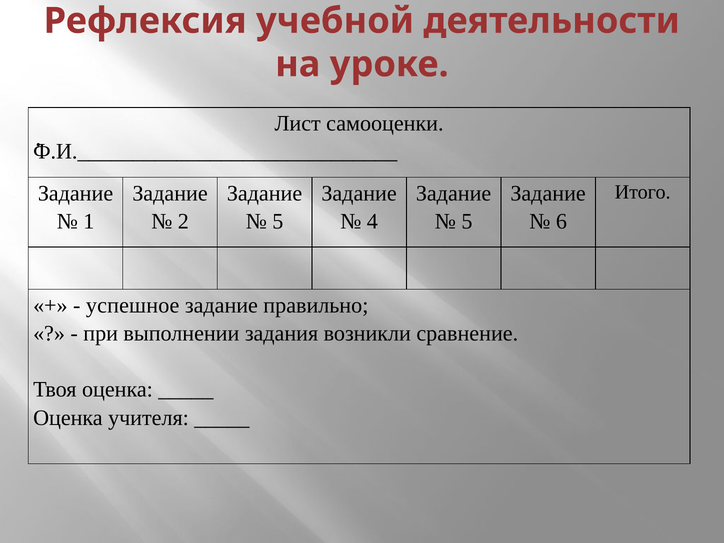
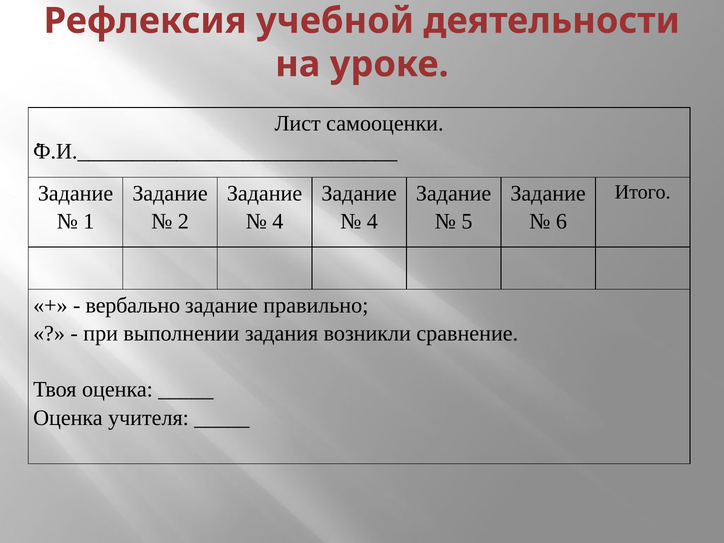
5: 5 -> 4 (278, 221)
успешное: успешное -> вербально (133, 305)
